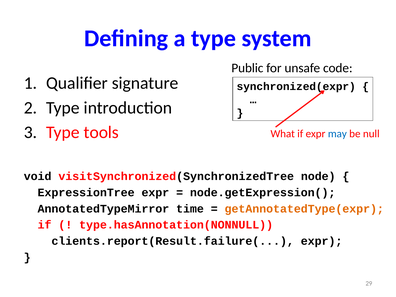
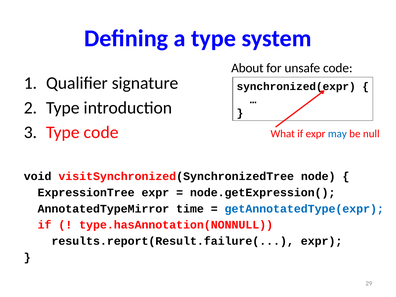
Public: Public -> About (247, 68)
Type tools: tools -> code (101, 132)
getAnnotatedType(expr colour: orange -> blue (304, 209)
clients.report(Result.failure(: clients.report(Result.failure( -> results.report(Result.failure( (173, 241)
